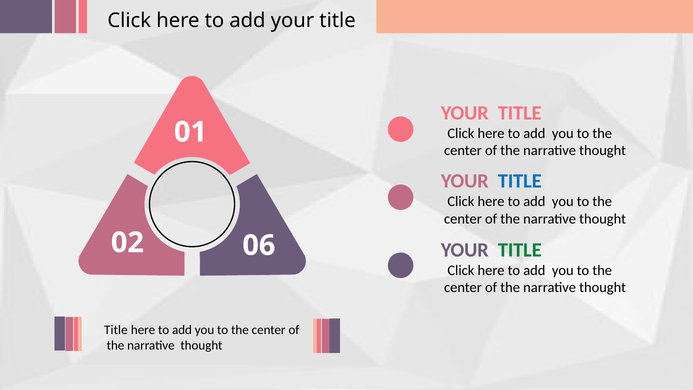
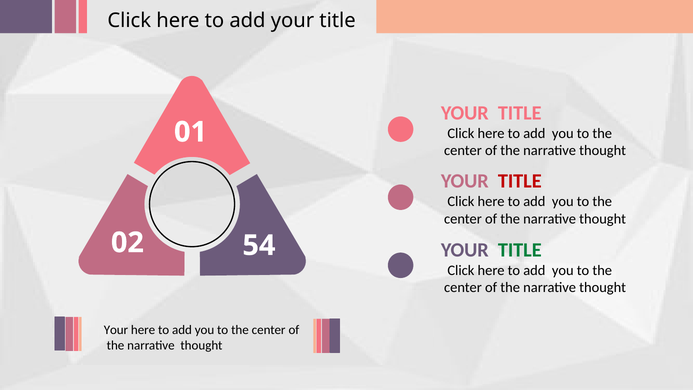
TITLE colour: blue -> red (520, 181)
06: 06 -> 54 (259, 245)
Title: Title -> Your (116, 330)
